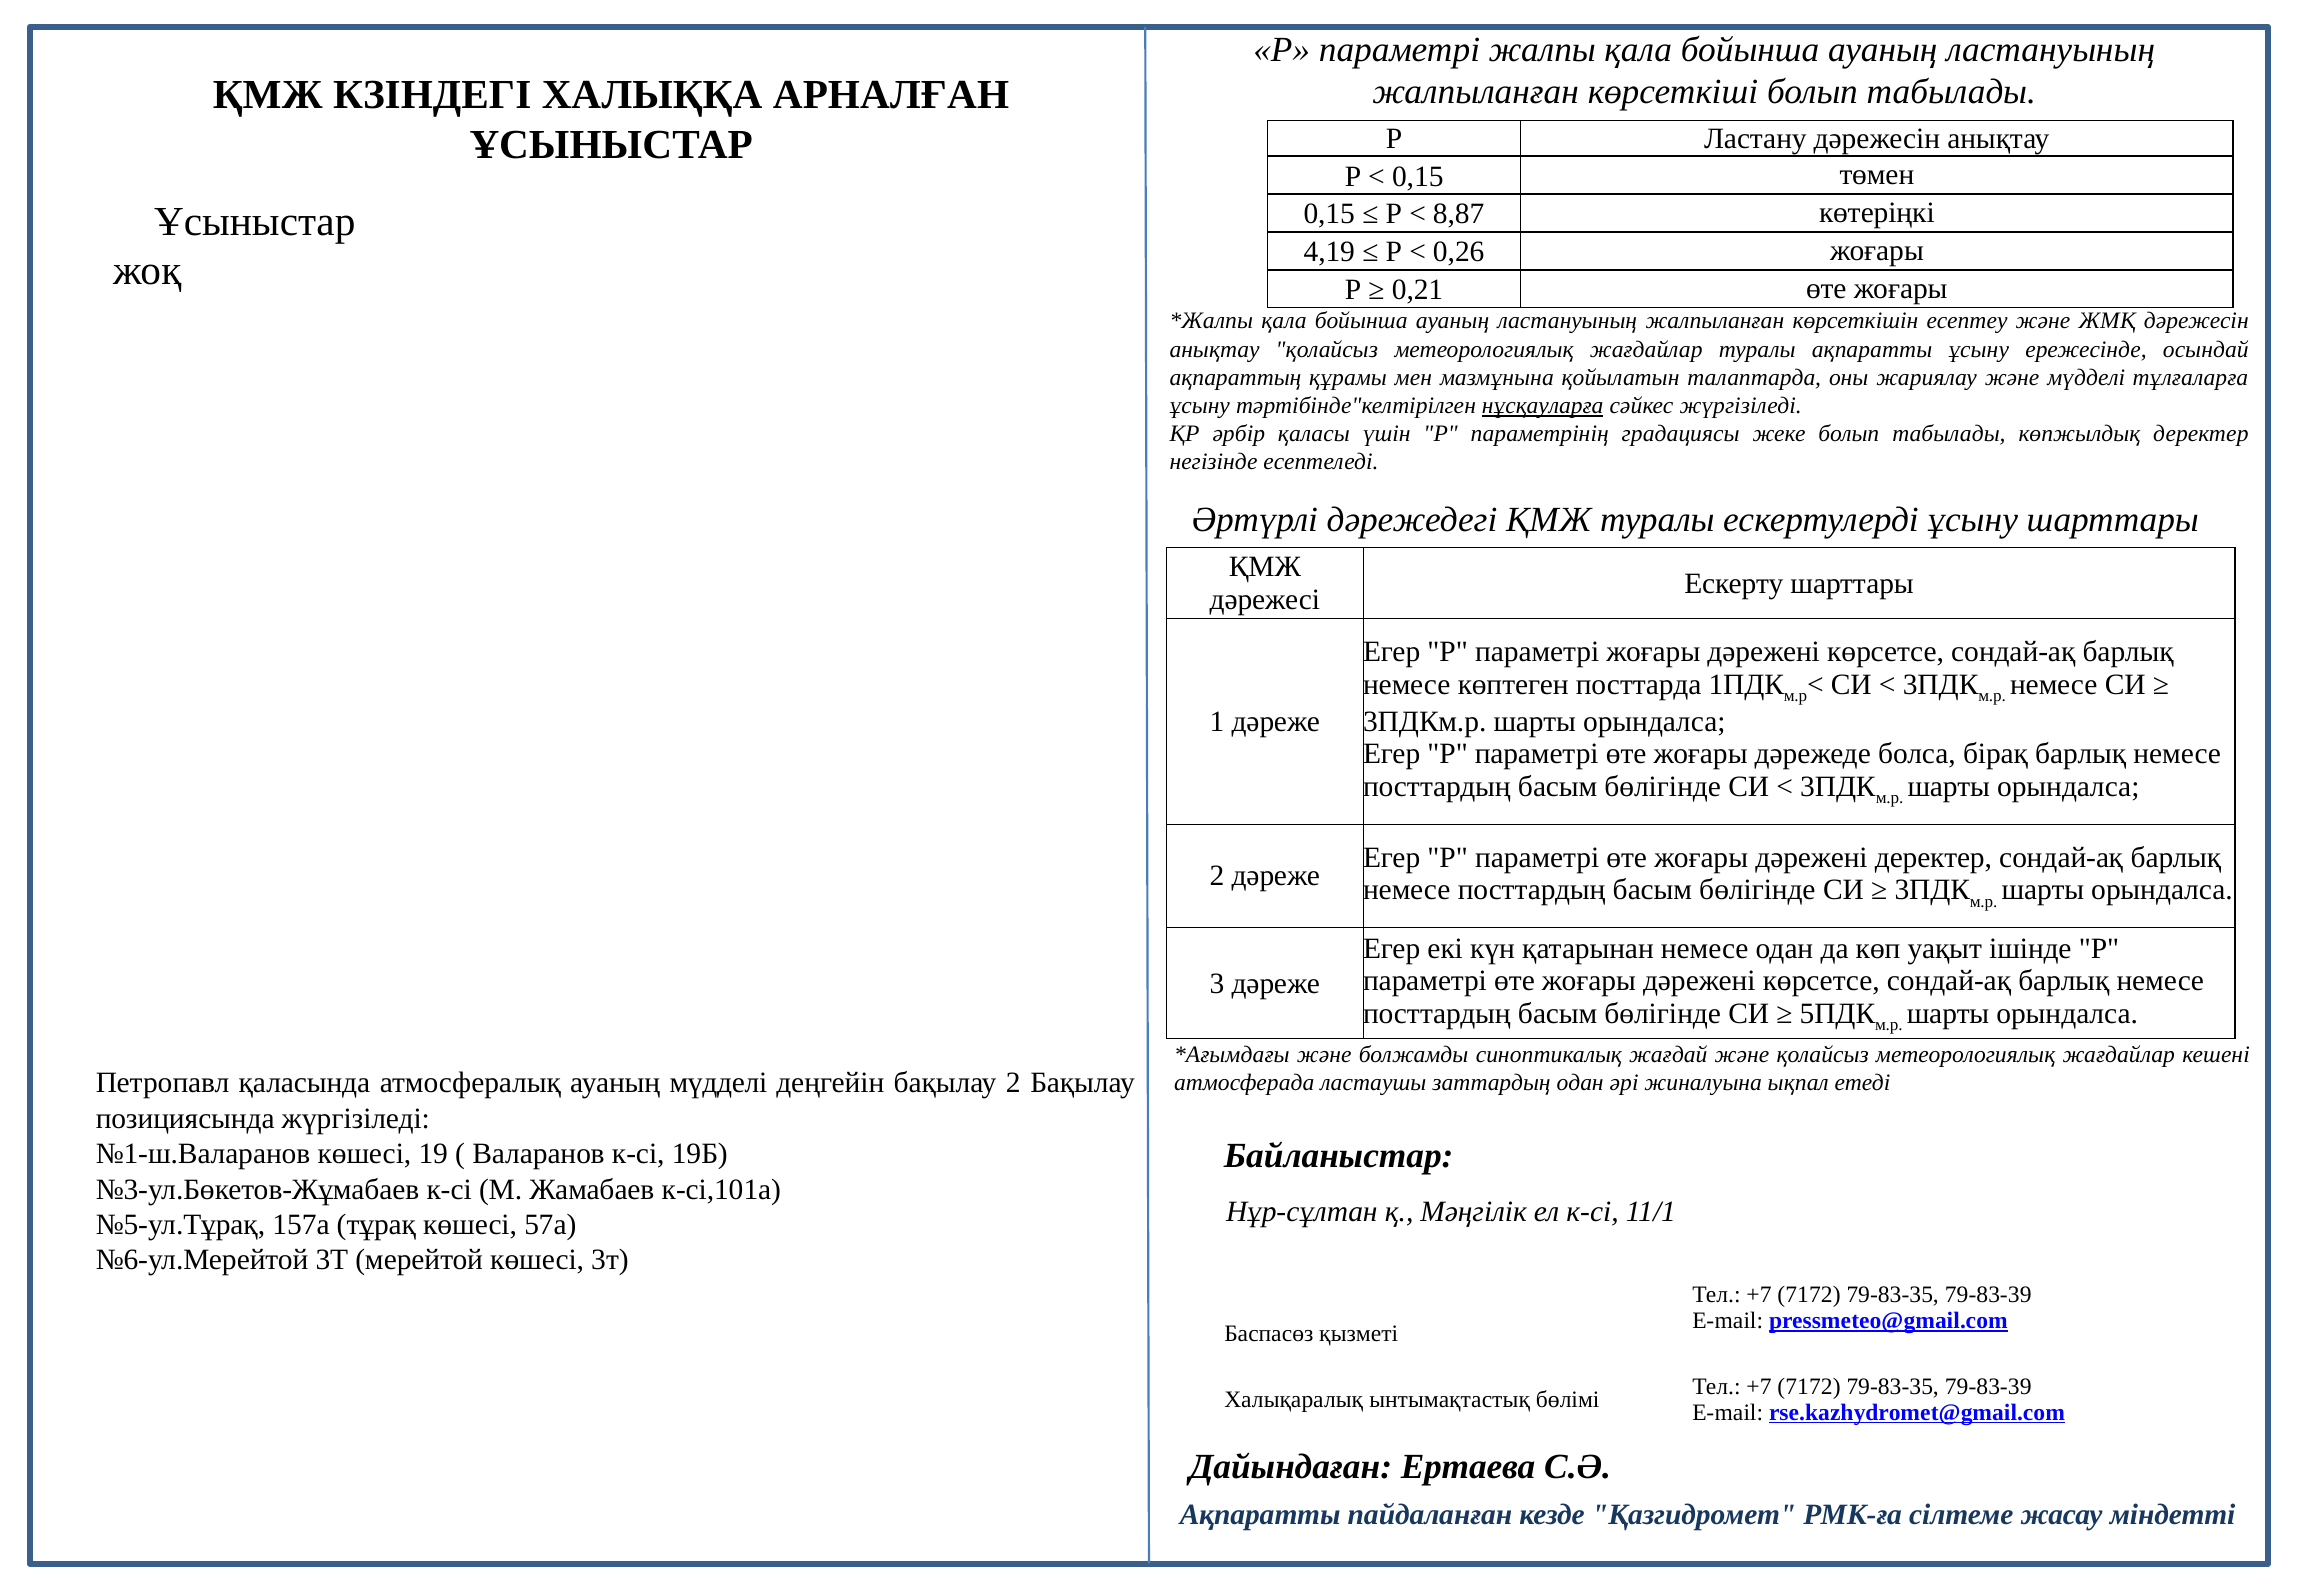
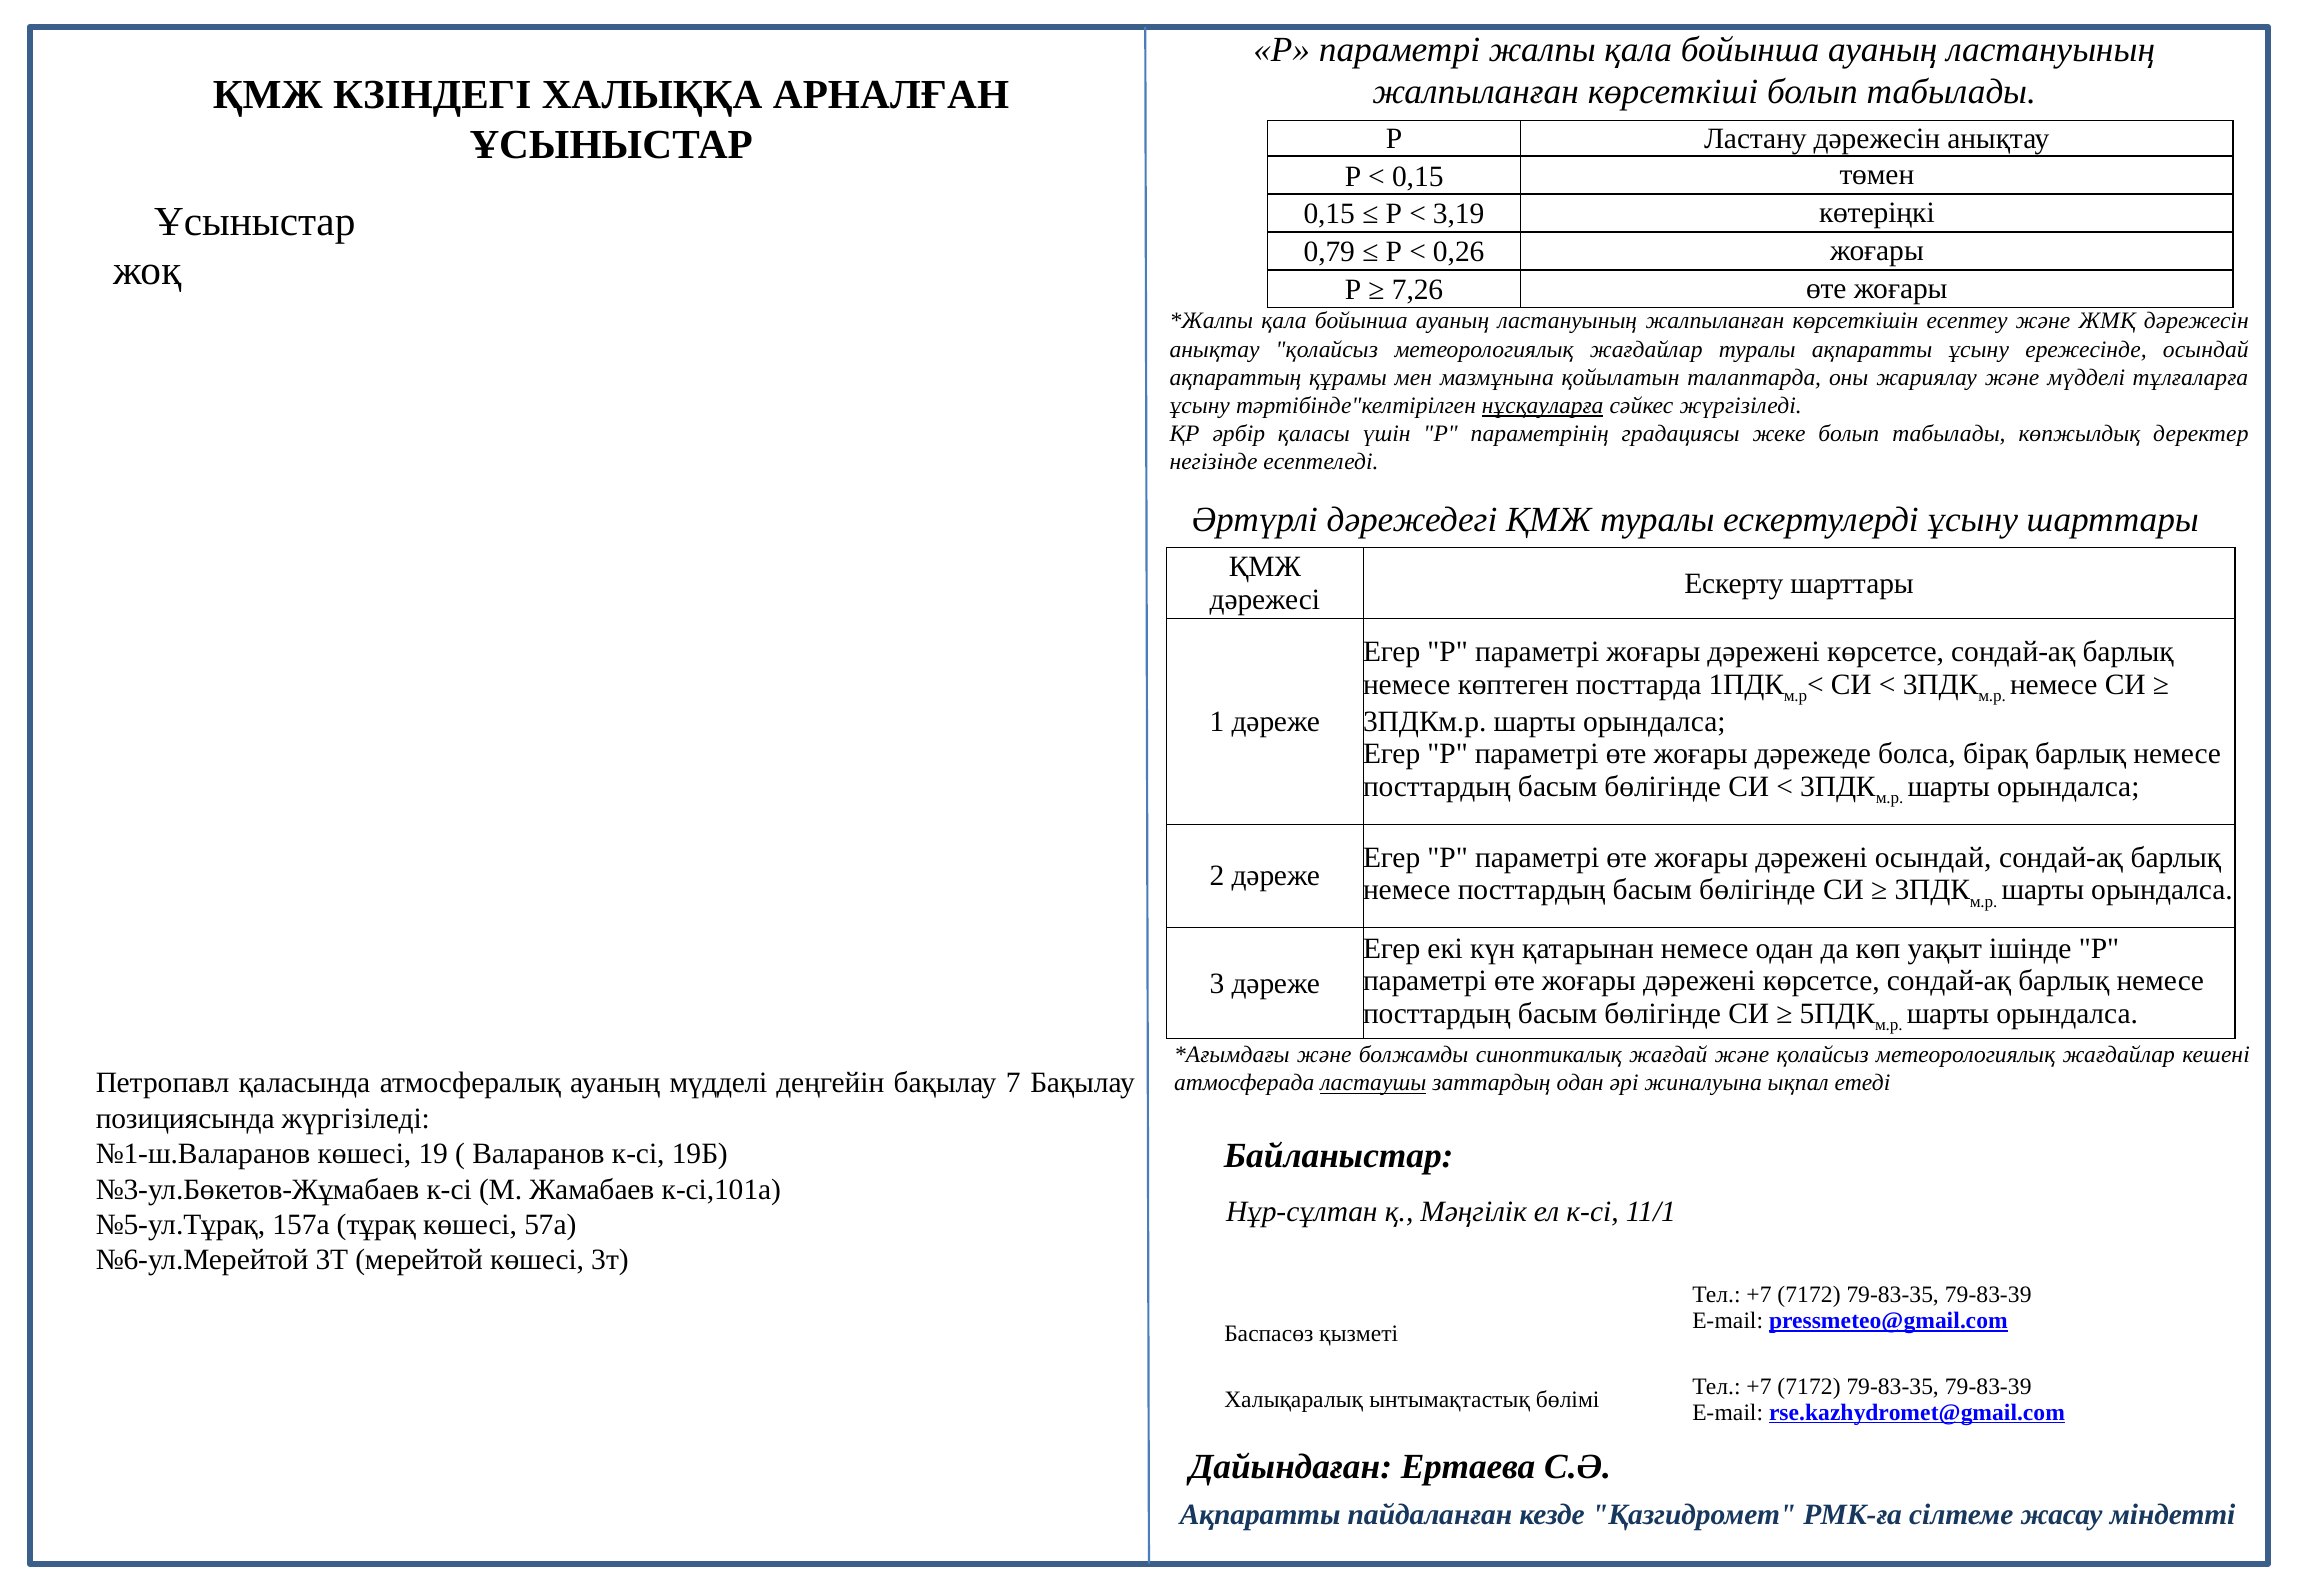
8,87: 8,87 -> 3,19 (1459, 214)
4,19: 4,19 -> 0,79 (1329, 252)
0,21: 0,21 -> 7,26 (1418, 290)
дәрежені деректер: деректер -> осындай (1933, 858)
бақылау 2: 2 -> 7 (1013, 1083)
ластаушы underline: none -> present (1373, 1083)
